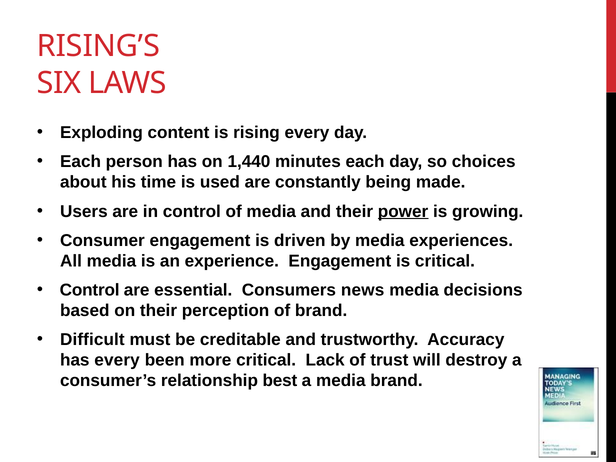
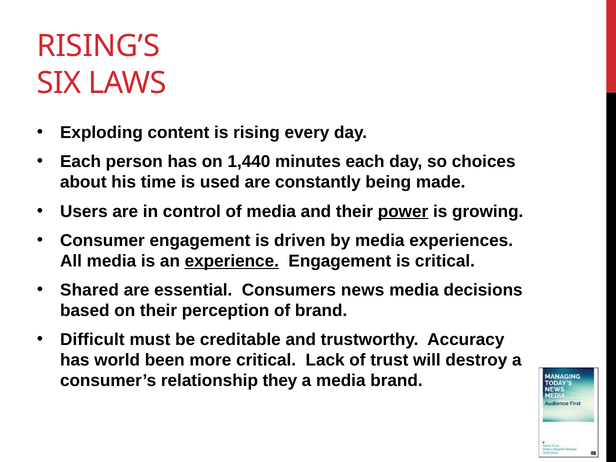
experience underline: none -> present (232, 261)
Control: Control -> Shared (89, 290)
has every: every -> world (117, 360)
best: best -> they (280, 381)
